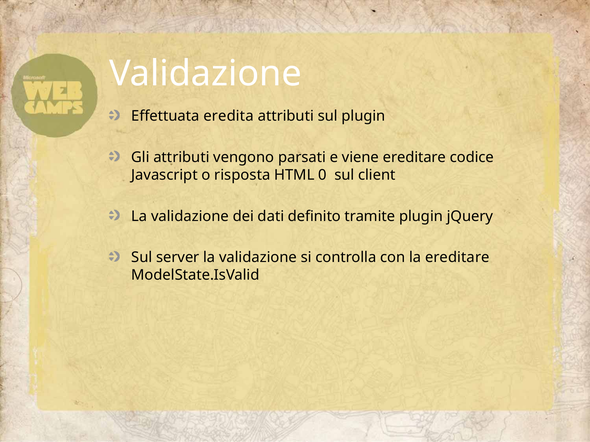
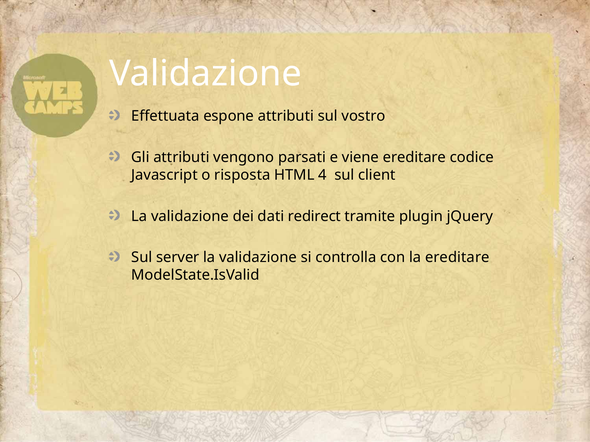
eredita: eredita -> espone (229, 116)
sul plugin: plugin -> vostro (363, 116)
0: 0 -> 4 (323, 175)
definito: definito -> redirect (314, 216)
